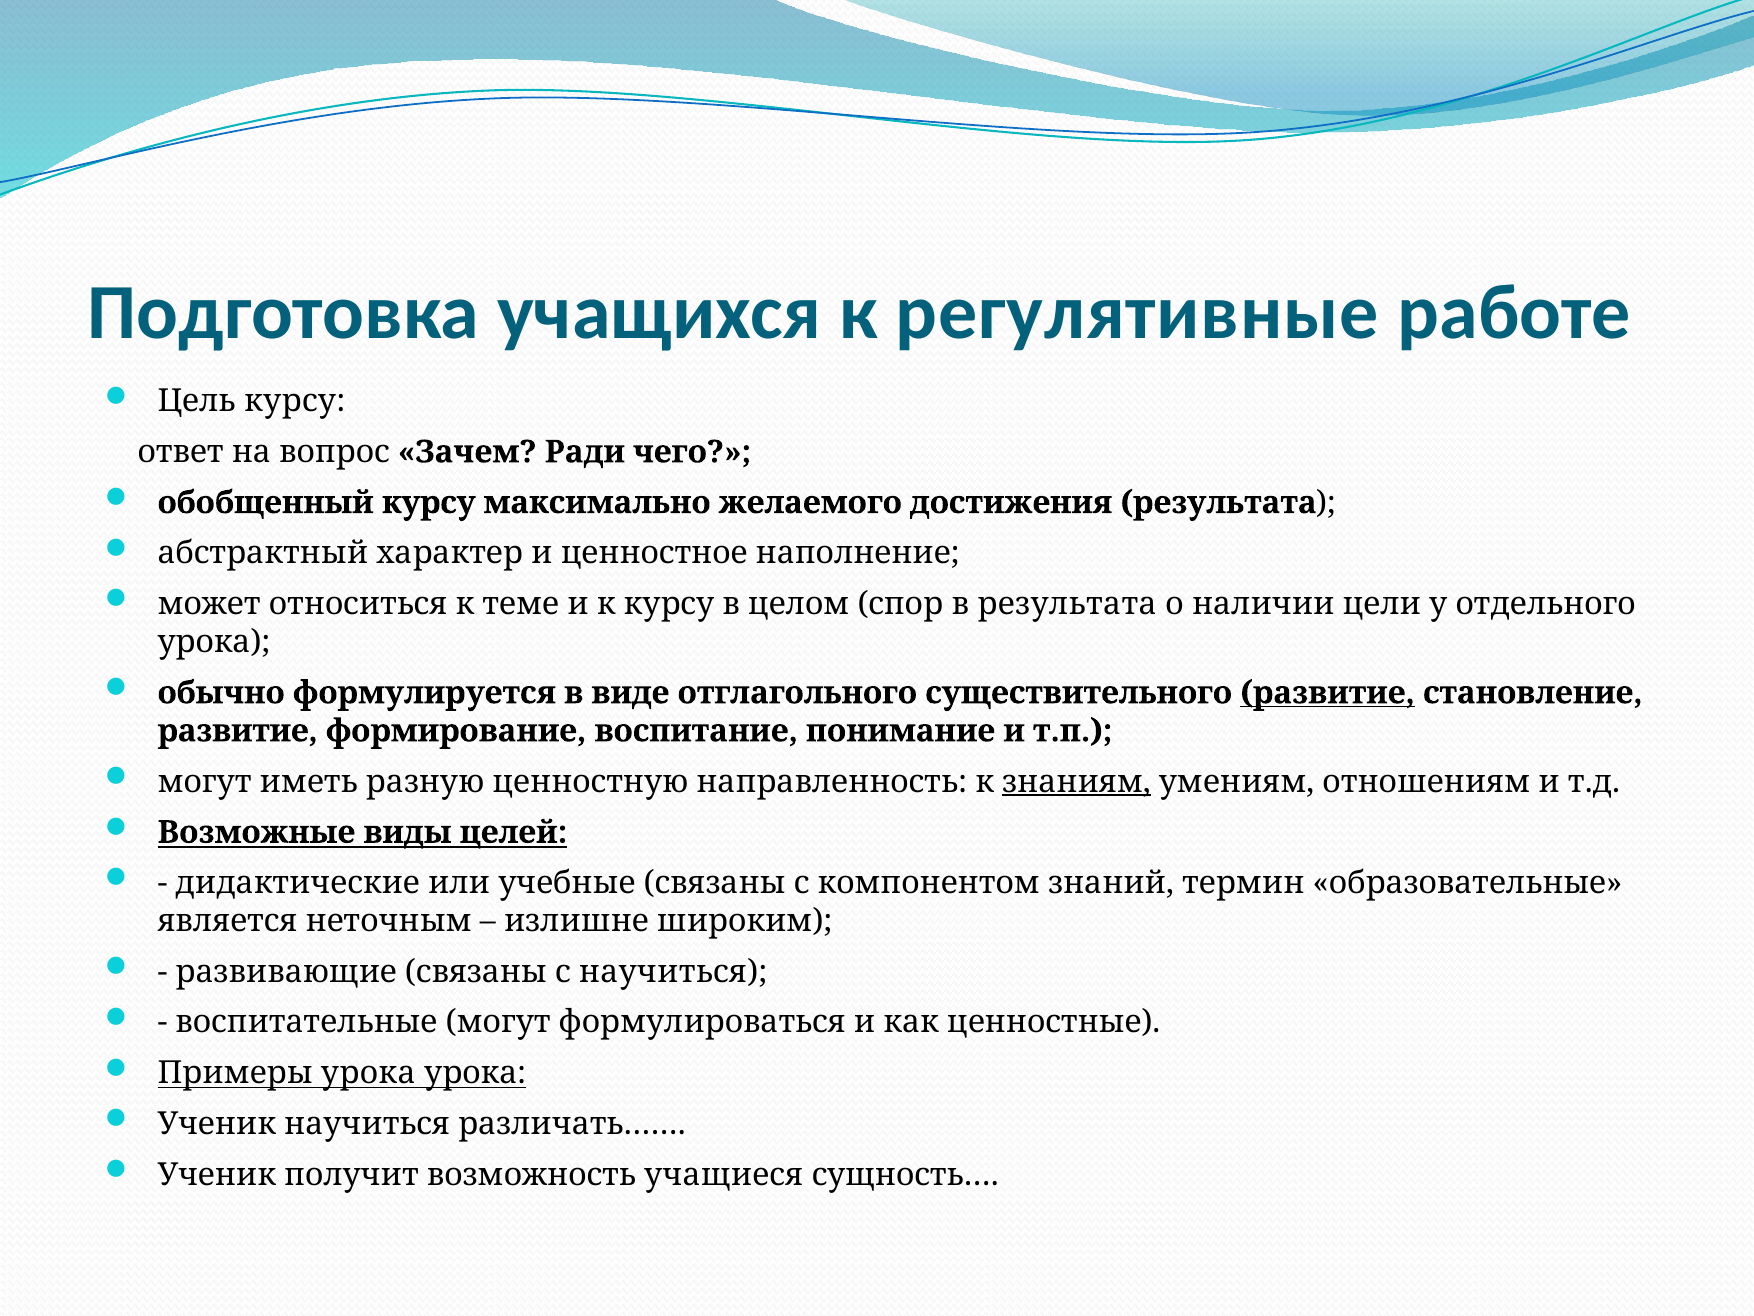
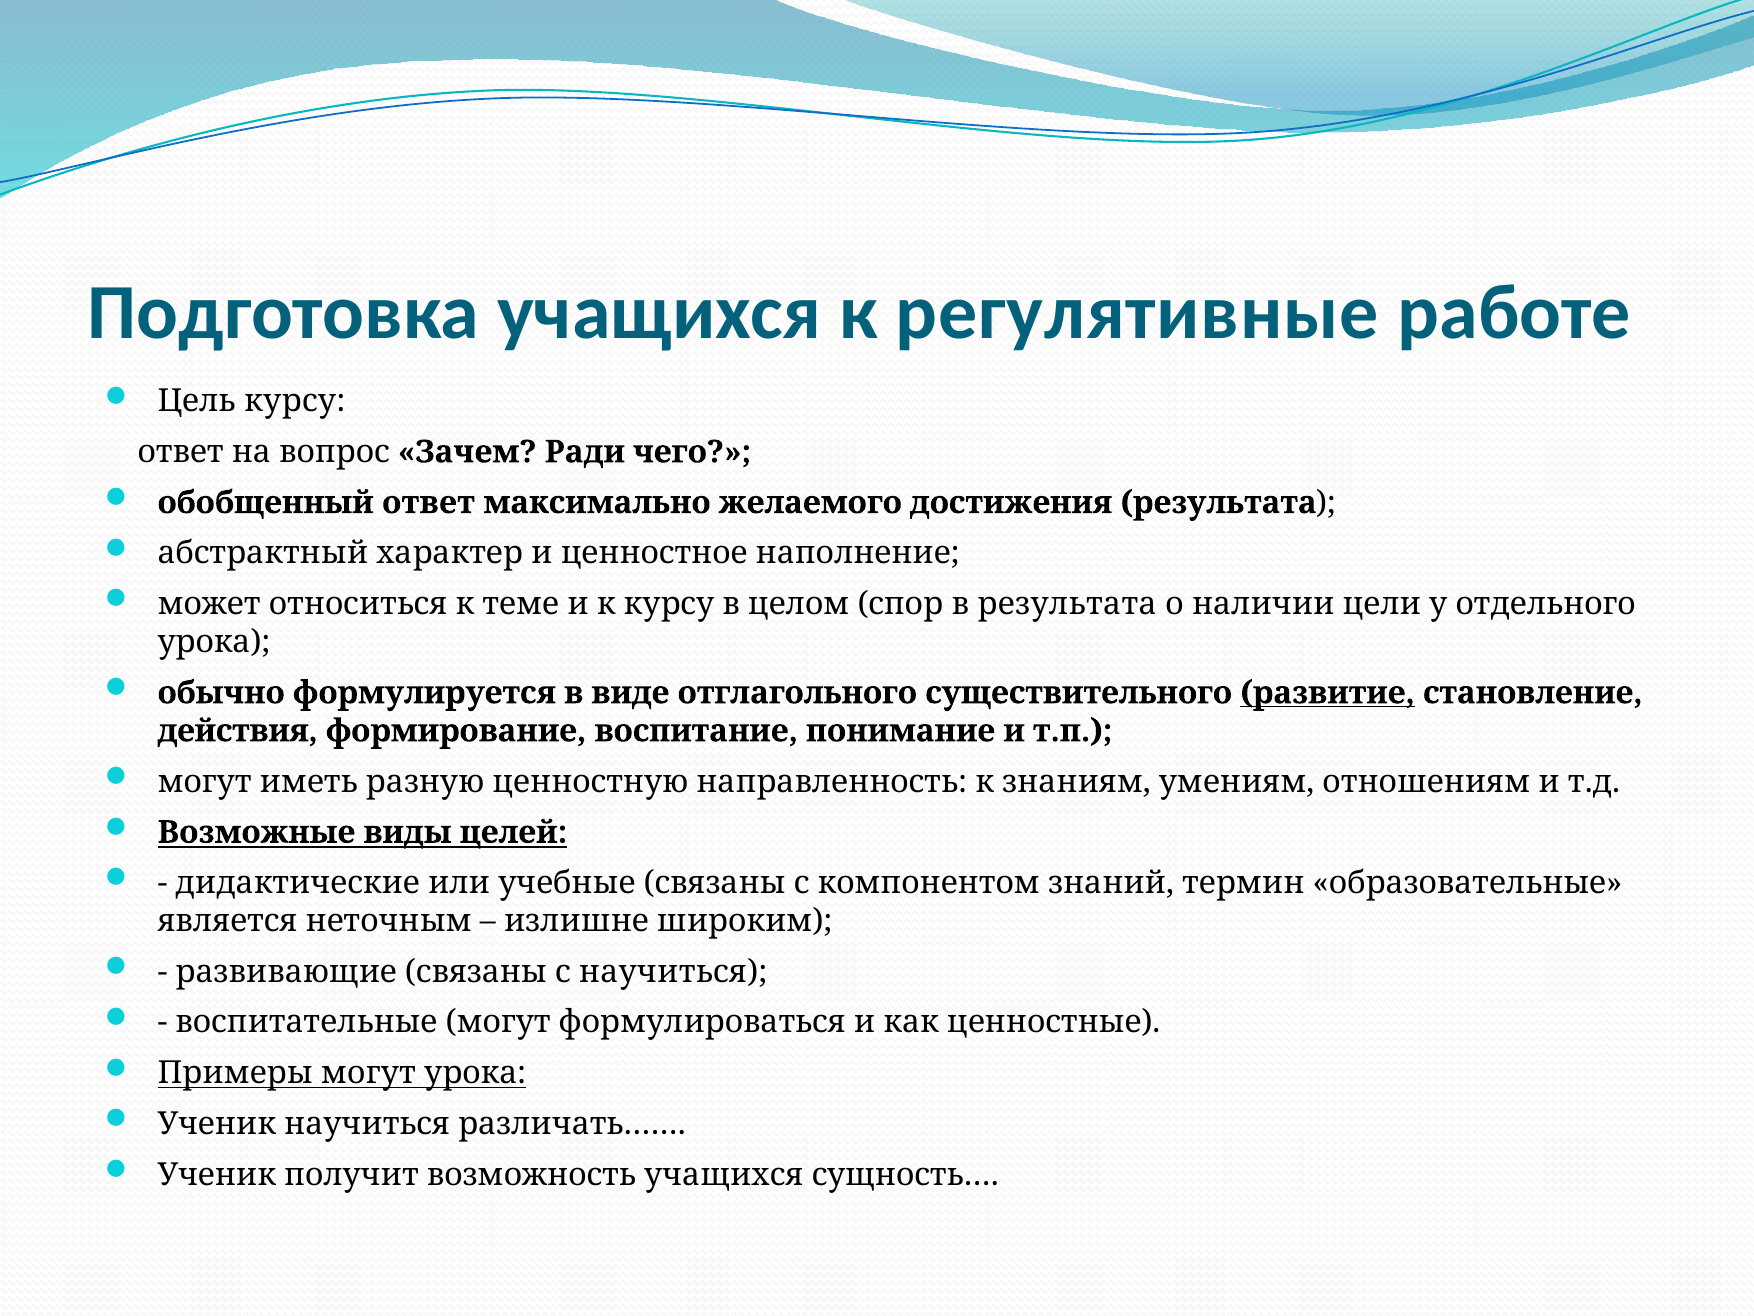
обобщенный курсу: курсу -> ответ (429, 502)
развитие: развитие -> действия (238, 731)
знаниям underline: present -> none (1077, 781)
Примеры урока: урока -> могут (368, 1073)
возможность учащиеся: учащиеся -> учащихся (724, 1174)
